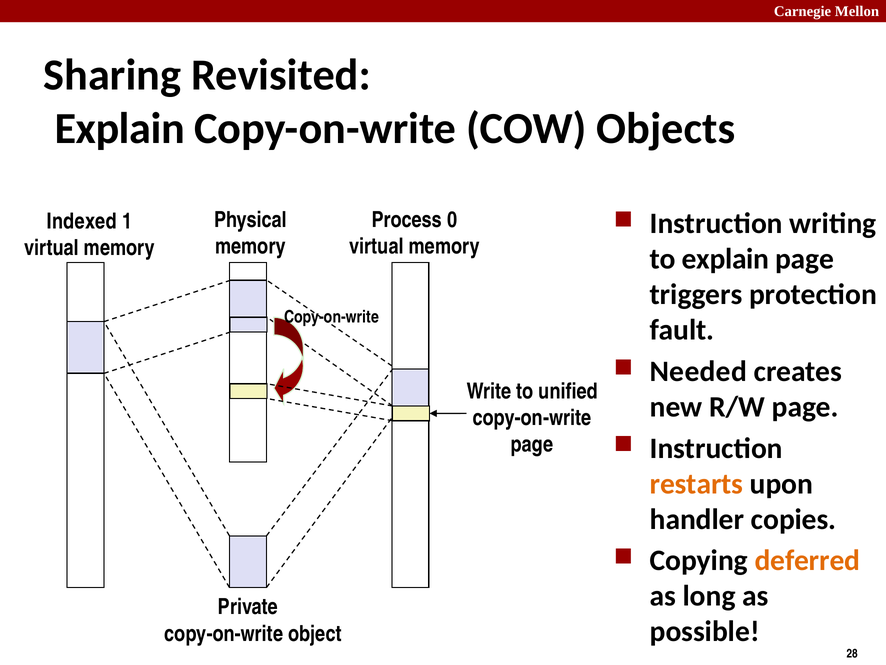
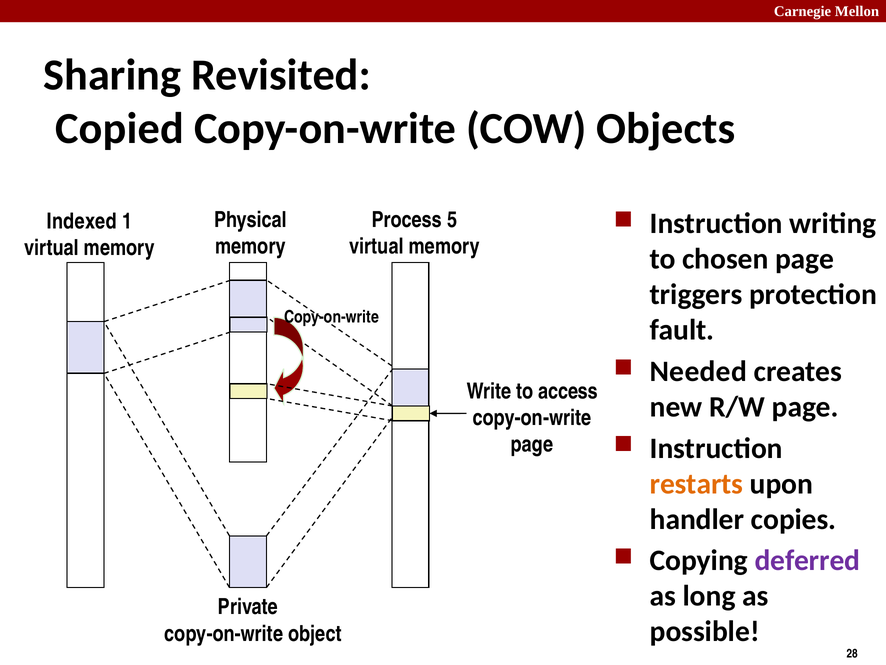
Explain: Explain -> Copied (119, 128)
0: 0 -> 5 (452, 220)
to explain: explain -> chosen (725, 259)
unified: unified -> access (568, 391)
deferred colour: orange -> purple (807, 560)
